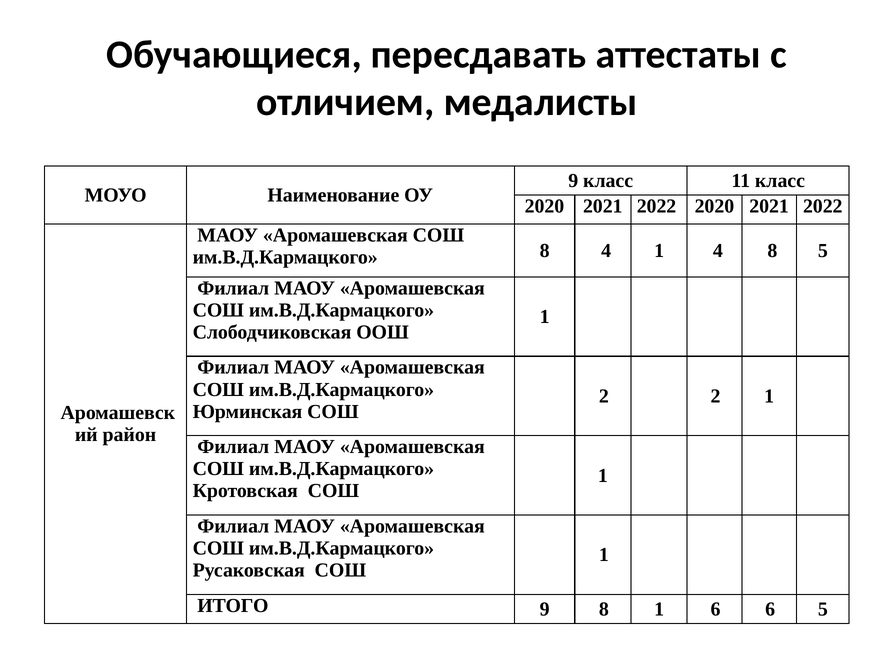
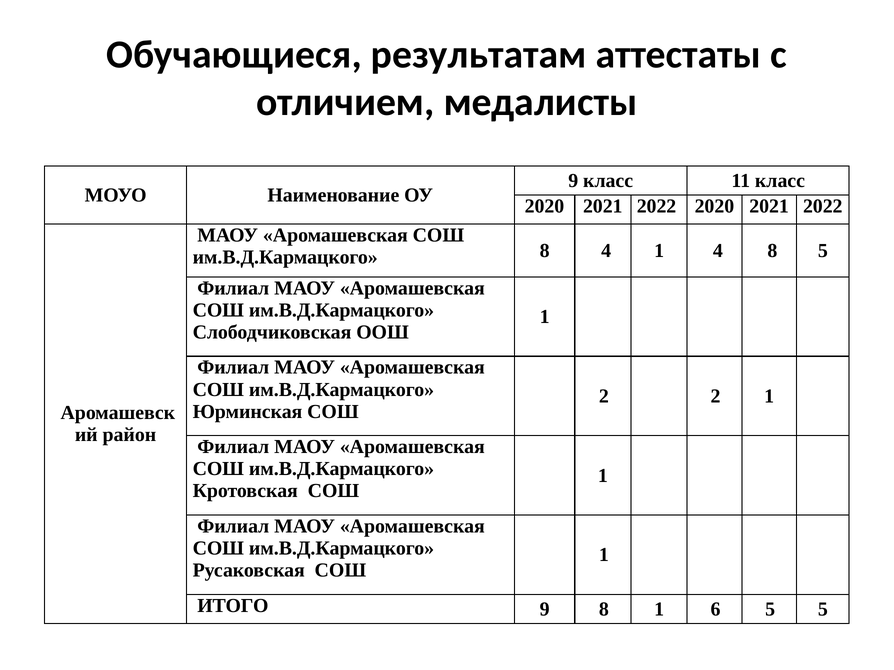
пересдавать: пересдавать -> результатам (479, 55)
6 6: 6 -> 5 (770, 610)
